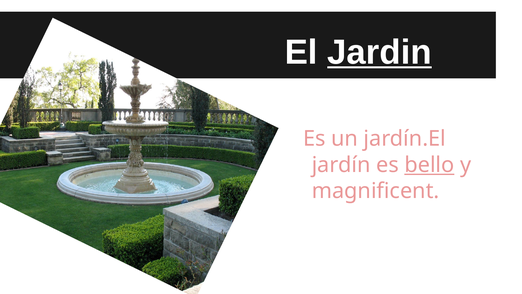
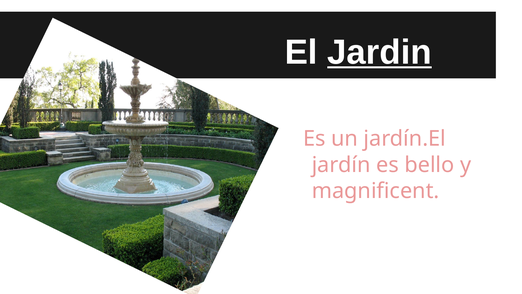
bello underline: present -> none (429, 165)
